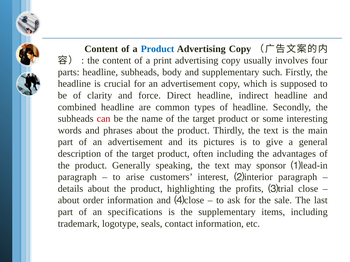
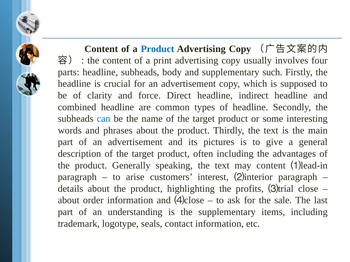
can colour: red -> blue (104, 119)
may sponsor: sponsor -> content (271, 166)
specifications: specifications -> understanding (135, 212)
